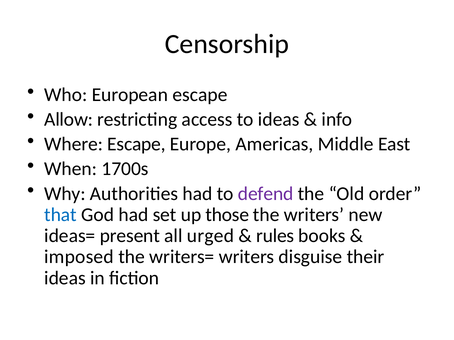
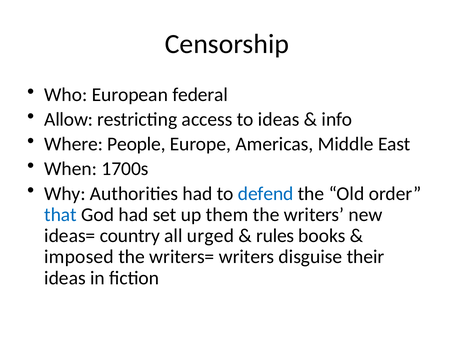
European escape: escape -> federal (200, 95)
Where Escape: Escape -> People (136, 144)
defend colour: purple -> blue (266, 194)
those: those -> them (227, 215)
present: present -> country (130, 236)
